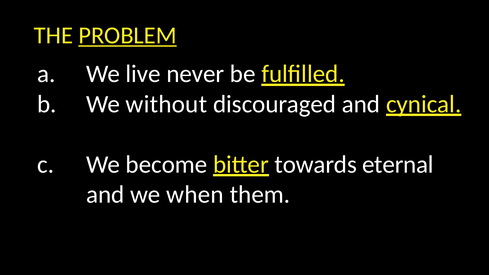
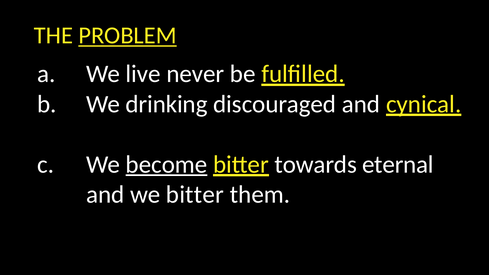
without: without -> drinking (167, 104)
become underline: none -> present (166, 164)
we when: when -> bitter (195, 195)
